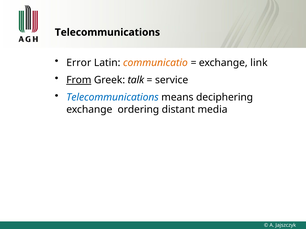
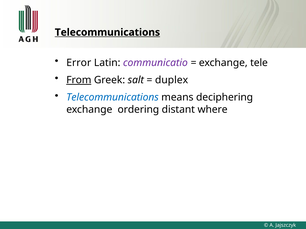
Telecommunications underline: none -> present (107, 32)
communicatio colour: orange -> purple (155, 63)
link: link -> tele (259, 63)
talk: talk -> salt (136, 80)
service: service -> duplex (172, 80)
media: media -> where (213, 110)
